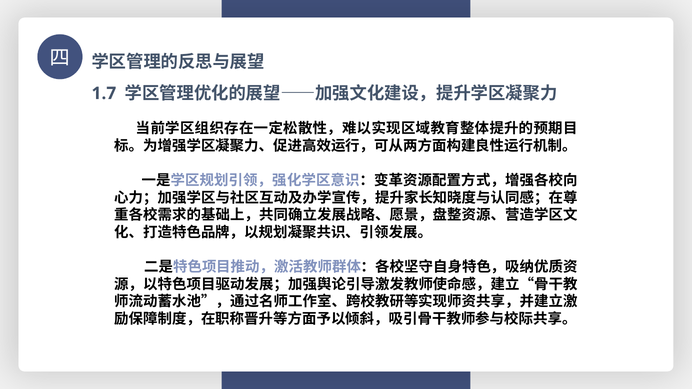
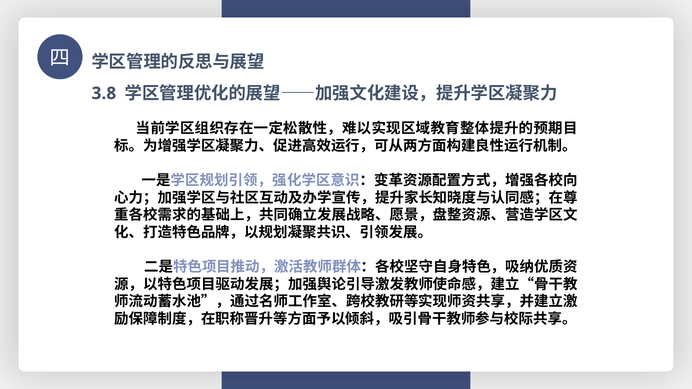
1.7: 1.7 -> 3.8 (104, 93)
